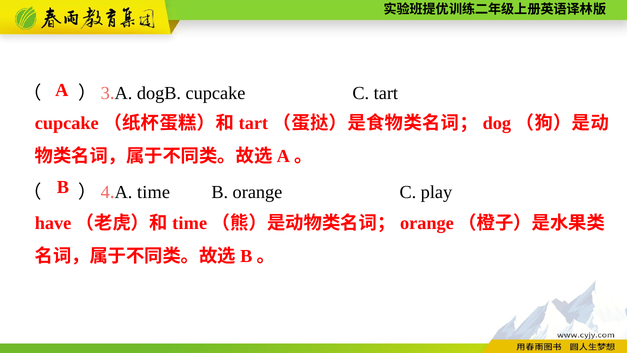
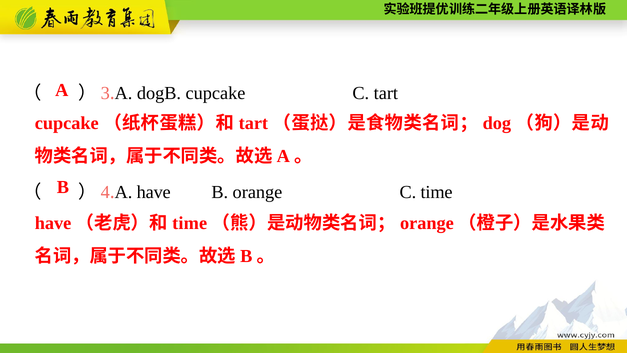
A time: time -> have (154, 192)
C play: play -> time (437, 192)
